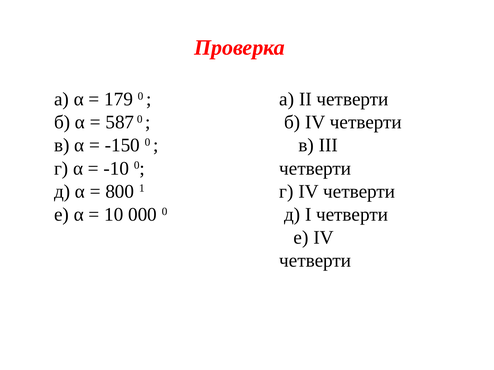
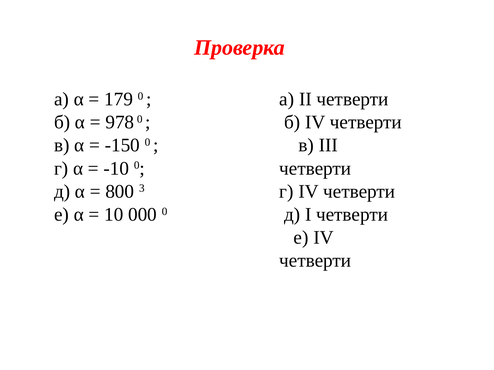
587: 587 -> 978 (120, 122)
1: 1 -> 3 (142, 189)
